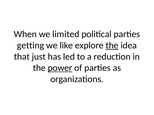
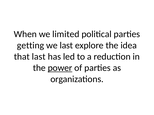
we like: like -> last (66, 46)
the underline: present -> none (112, 46)
that just: just -> last (39, 57)
